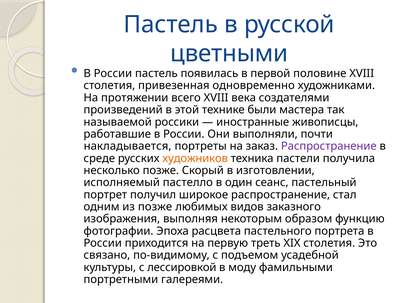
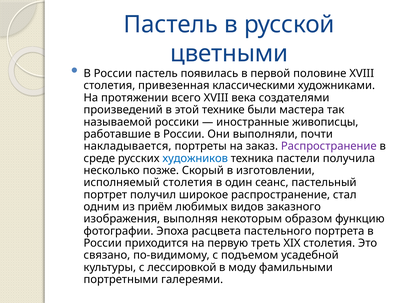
одновременно: одновременно -> классическими (254, 86)
художников colour: orange -> blue (195, 158)
исполняемый пастелло: пастелло -> столетия (188, 183)
из позже: позже -> приём (155, 207)
